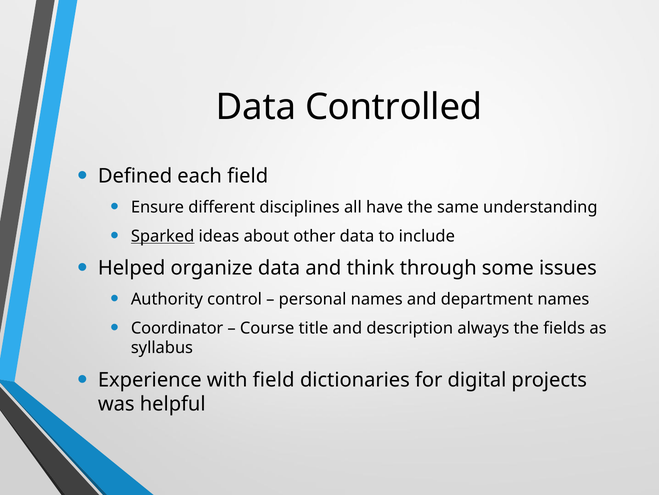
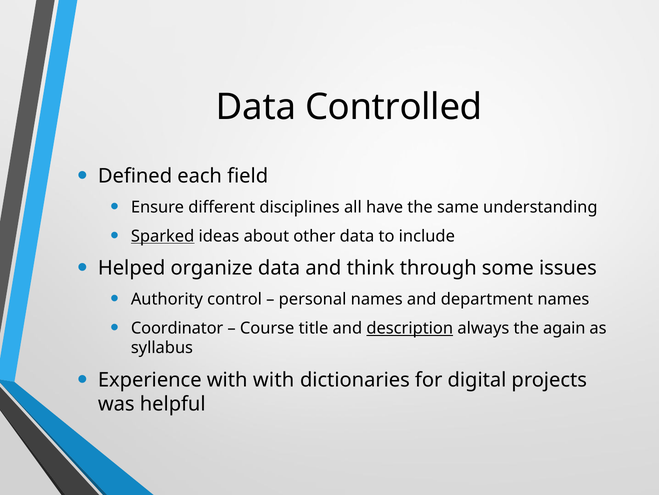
description underline: none -> present (410, 328)
fields: fields -> again (564, 328)
with field: field -> with (274, 380)
